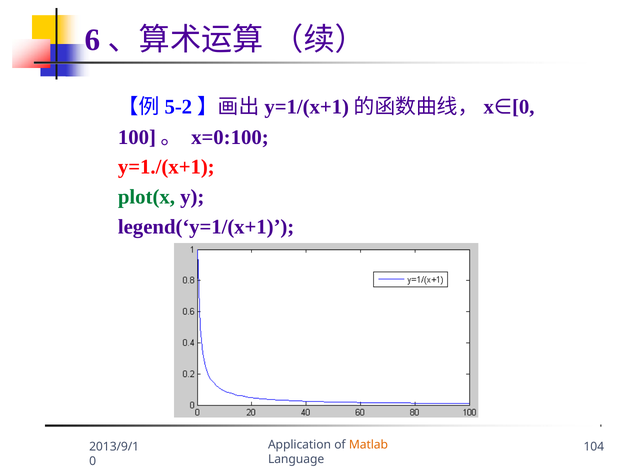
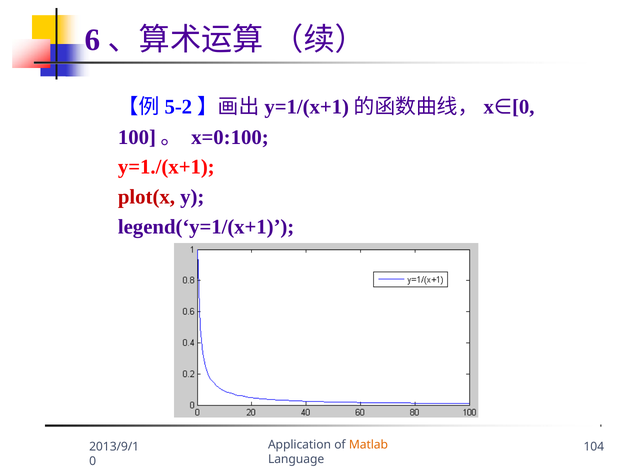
plot(x colour: green -> red (146, 197)
